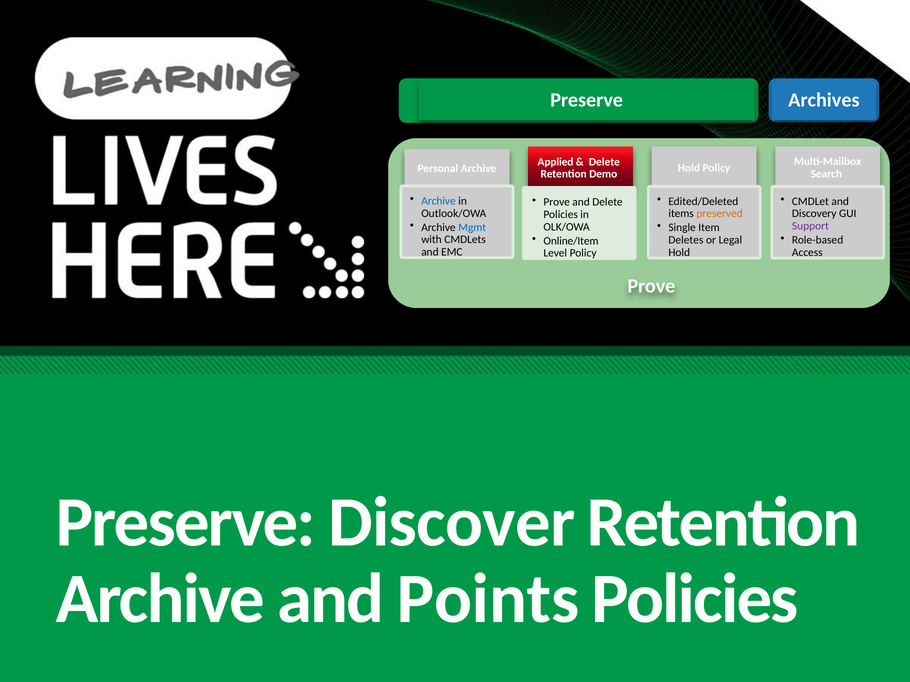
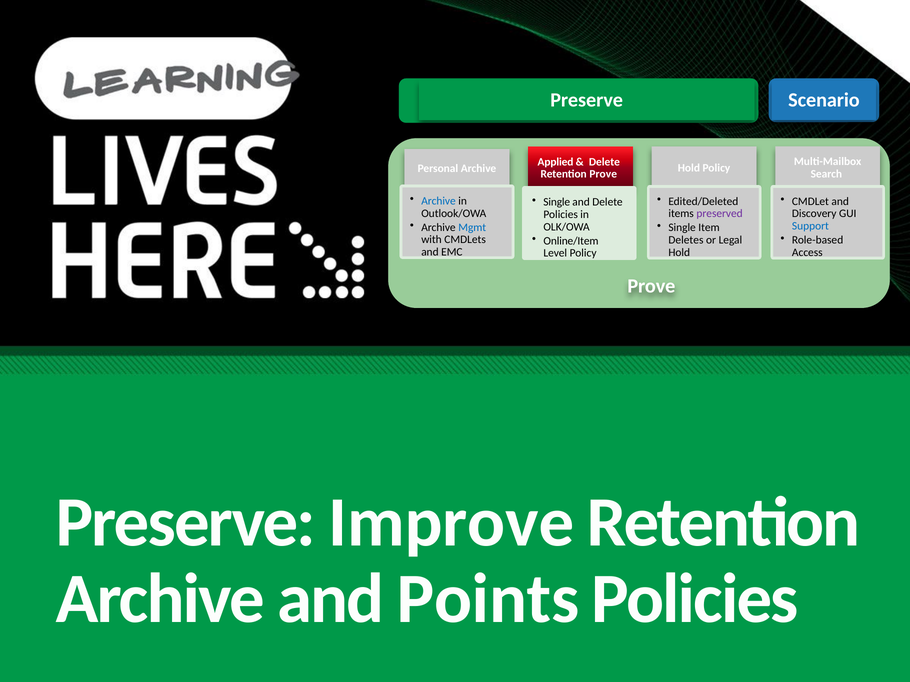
Archives: Archives -> Scenario (824, 100)
Retention Demo: Demo -> Prove (603, 174)
Prove: Prove -> Single (557, 202)
preserved colour: orange -> purple (720, 214)
Support colour: purple -> blue (810, 226)
Discover: Discover -> Improve (451, 523)
